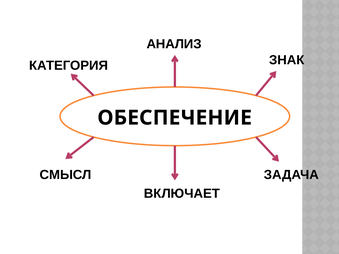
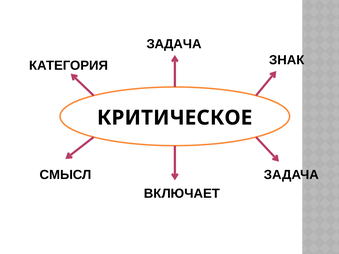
АНАЛИЗ: АНАЛИЗ -> ЗАДАЧА (174, 44)
ОБЕСПЕЧЕНИЕ: ОБЕСПЕЧЕНИЕ -> КРИТИЧЕСКОЕ (175, 118)
